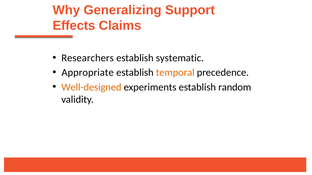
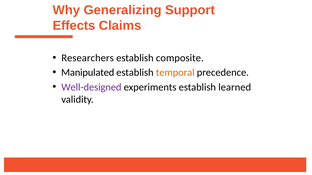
systematic: systematic -> composite (180, 58)
Appropriate: Appropriate -> Manipulated (88, 73)
Well-designed colour: orange -> purple (91, 87)
random: random -> learned (235, 87)
